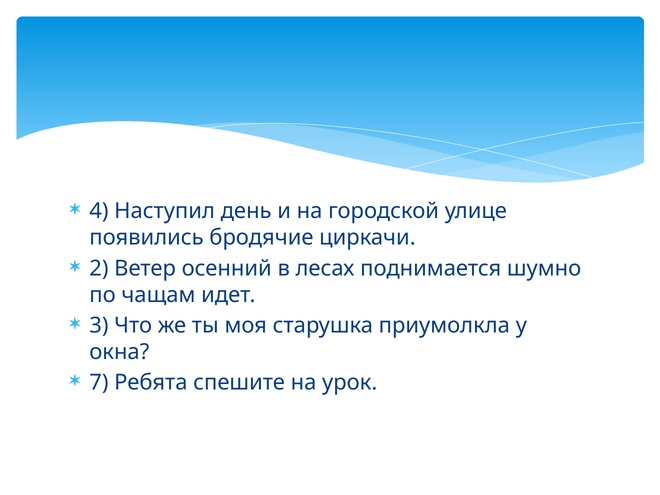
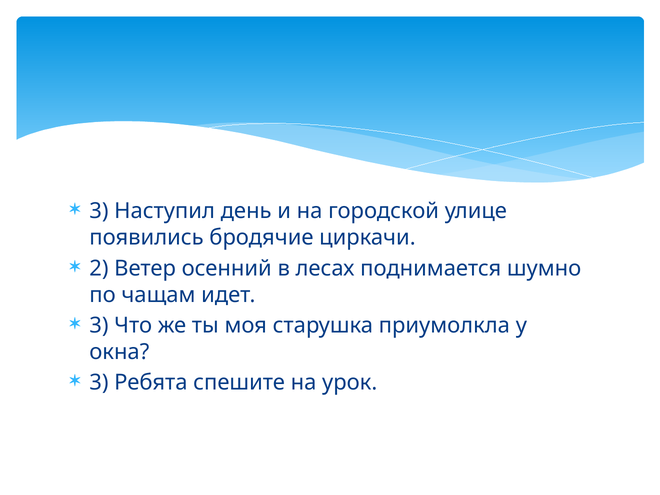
4: 4 -> 3 (99, 211)
7: 7 -> 3 (99, 383)
